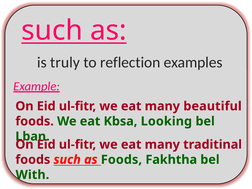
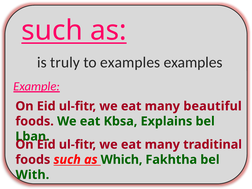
to reflection: reflection -> examples (130, 62)
Looking: Looking -> Explains (166, 121)
as Foods: Foods -> Which (122, 160)
